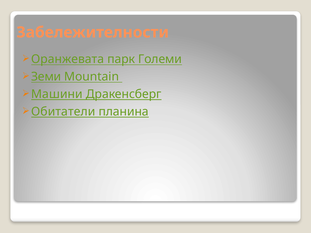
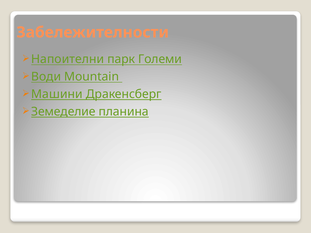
Оранжевата: Оранжевата -> Напоителни (68, 59)
Земи: Земи -> Води (46, 77)
Обитатели: Обитатели -> Земеделие (63, 112)
